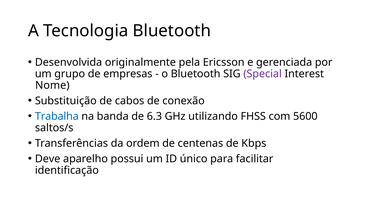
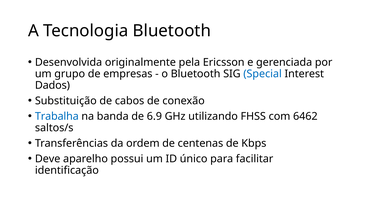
Special colour: purple -> blue (263, 74)
Nome: Nome -> Dados (52, 85)
6.3: 6.3 -> 6.9 (154, 116)
5600: 5600 -> 6462 (305, 116)
